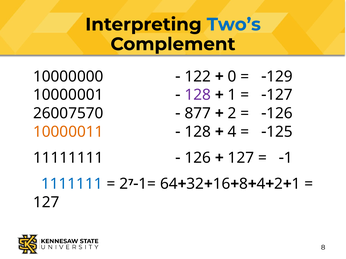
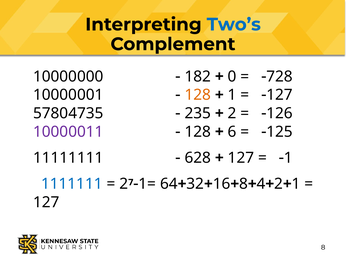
122: 122 -> 182 (198, 77)
129: 129 -> 728 (280, 77)
128 colour: purple -> orange (198, 95)
26007570: 26007570 -> 57804735 (68, 114)
877: 877 -> 235 (198, 114)
10000011 colour: orange -> purple (68, 132)
4: 4 -> 6 (232, 132)
126: 126 -> 628 (198, 158)
